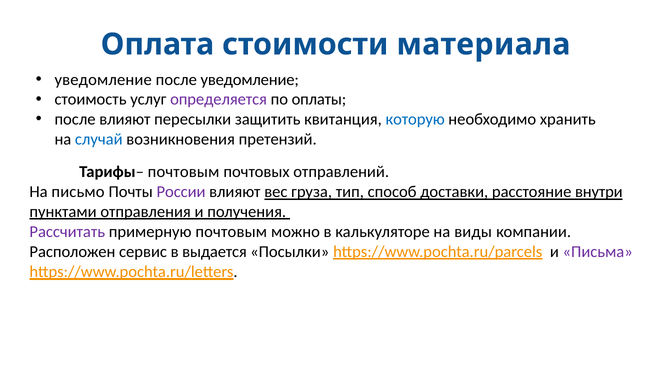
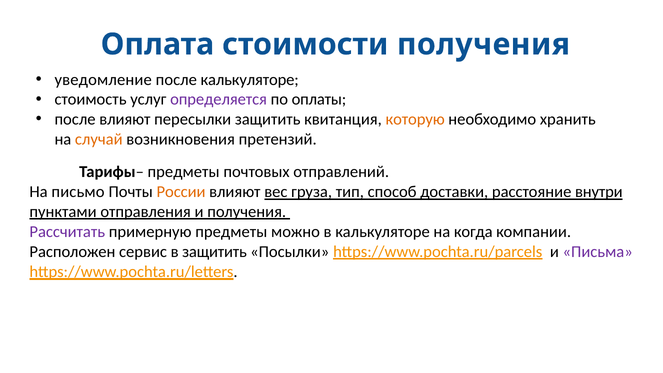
стоимости материала: материала -> получения (483, 44)
после уведомление: уведомление -> калькуляторе (250, 80)
которую colour: blue -> orange (415, 119)
случай colour: blue -> orange (99, 139)
Тарифы– почтовым: почтовым -> предметы (184, 172)
России colour: purple -> orange (181, 192)
примерную почтовым: почтовым -> предметы (231, 232)
виды: виды -> когда (473, 232)
в выдается: выдается -> защитить (215, 252)
